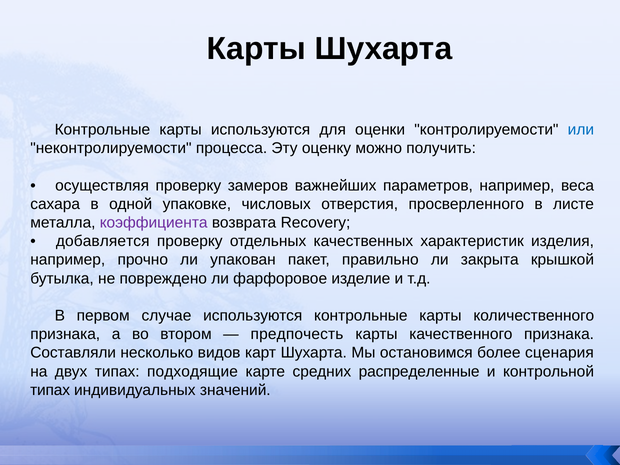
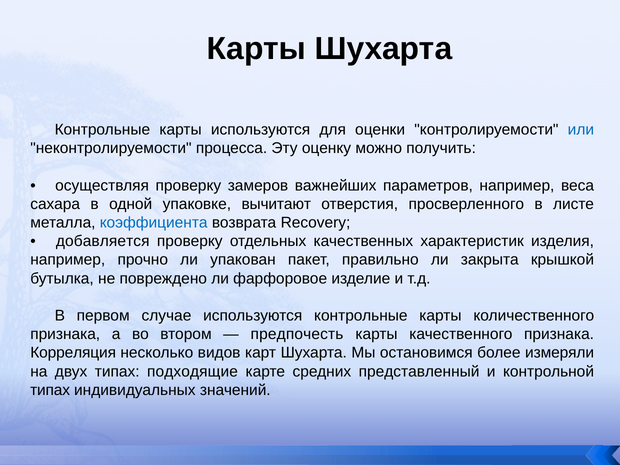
числовых: числовых -> вычитают (276, 204)
коэффициента colour: purple -> blue (154, 223)
Составляли: Составляли -> Корреляция (73, 353)
сценария: сценария -> измеряли (560, 353)
распределенные: распределенные -> представленный (419, 371)
